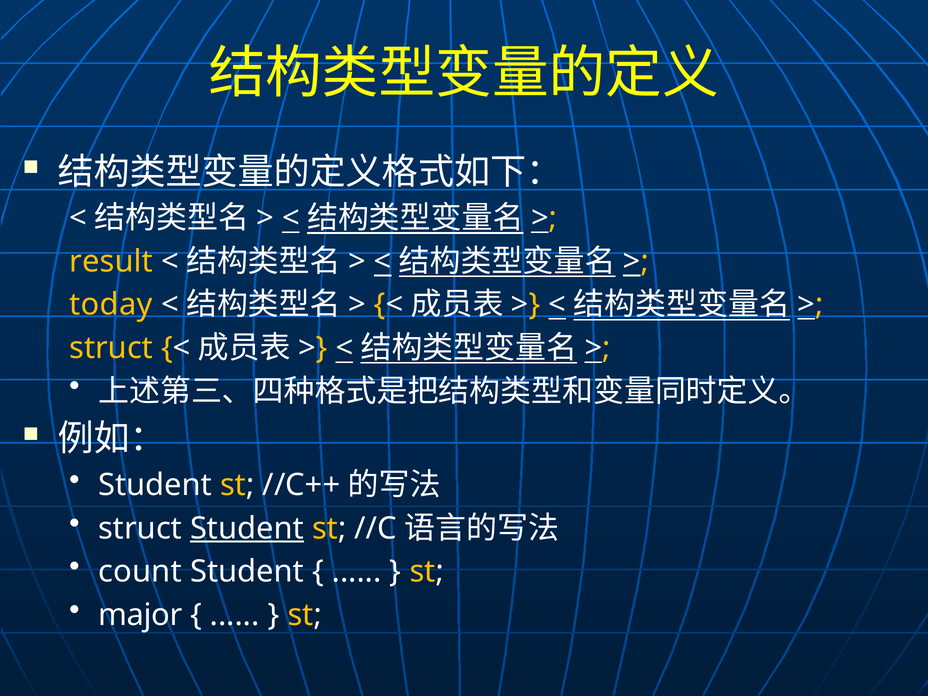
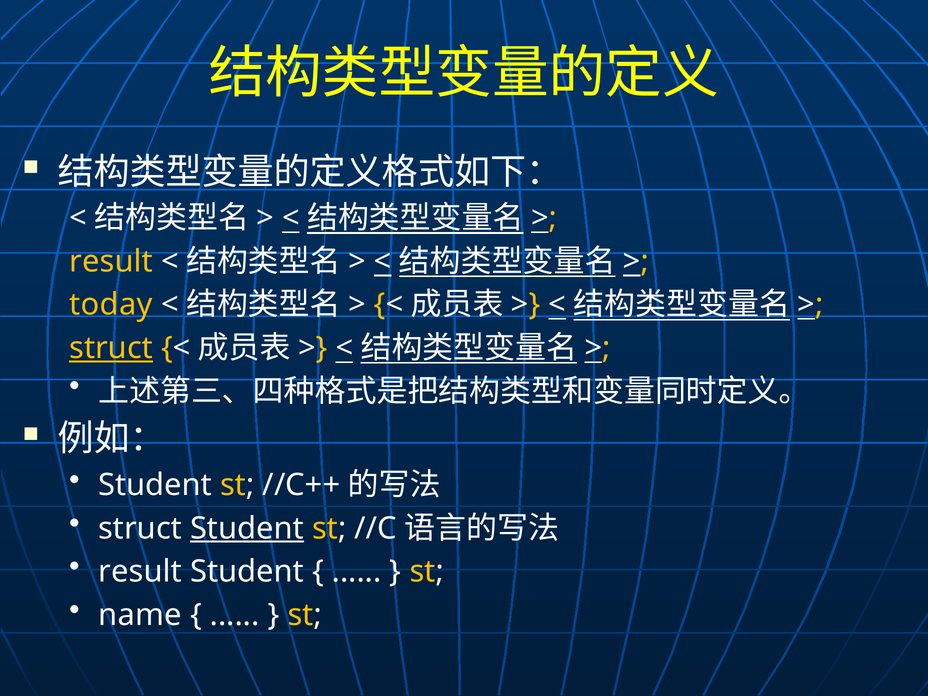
struct underline: none -> present (111, 348)
count: count -> result (140, 572)
major: major -> name (140, 615)
